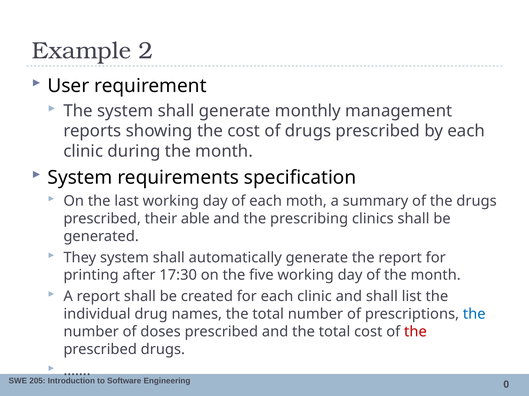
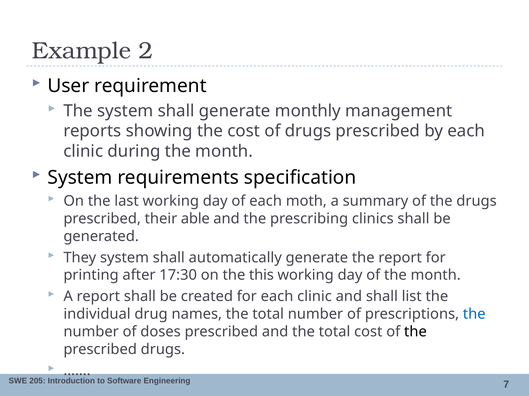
five: five -> this (261, 276)
the colour: red -> black (415, 332)
0: 0 -> 7 (506, 385)
